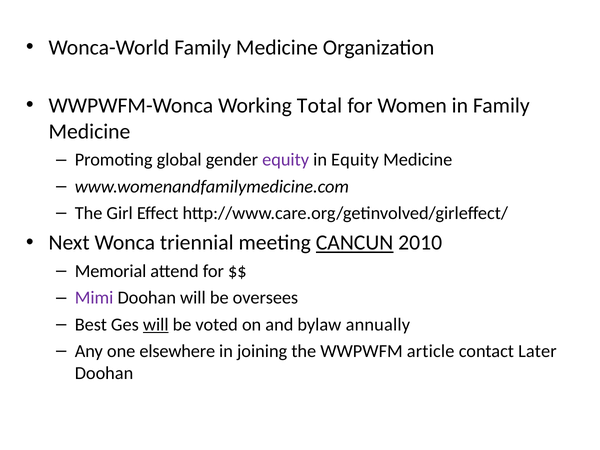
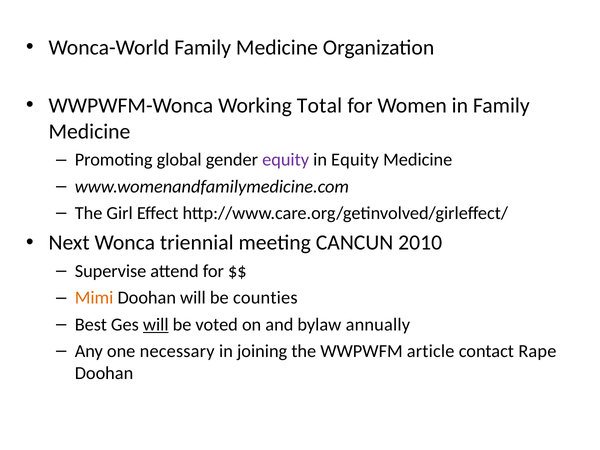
CANCUN underline: present -> none (355, 243)
Memorial: Memorial -> Supervise (111, 271)
Mimi colour: purple -> orange (94, 298)
oversees: oversees -> counties (265, 298)
elsewhere: elsewhere -> necessary (177, 351)
Later: Later -> Rape (537, 351)
